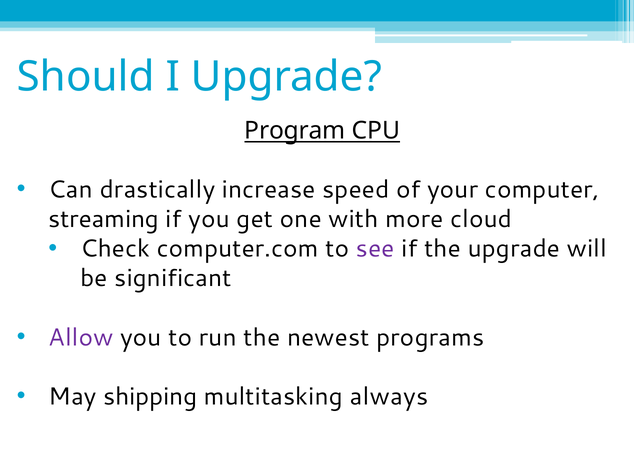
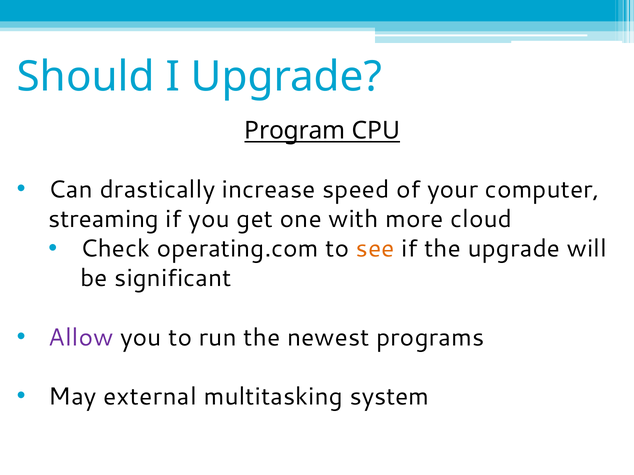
computer.com: computer.com -> operating.com (238, 249)
see colour: purple -> orange (375, 249)
shipping: shipping -> external (150, 397)
always: always -> system (389, 397)
